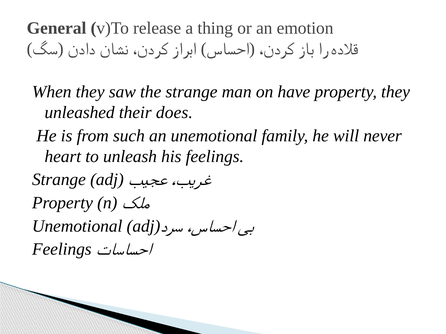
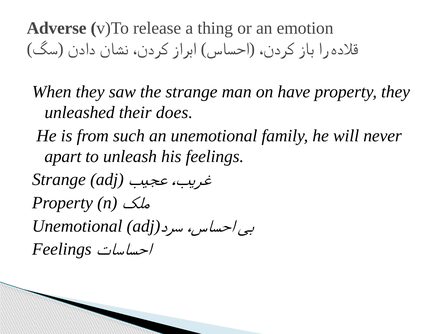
General: General -> Adverse (57, 28)
heart: heart -> apart (63, 157)
